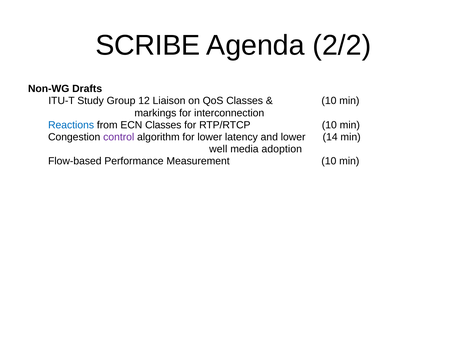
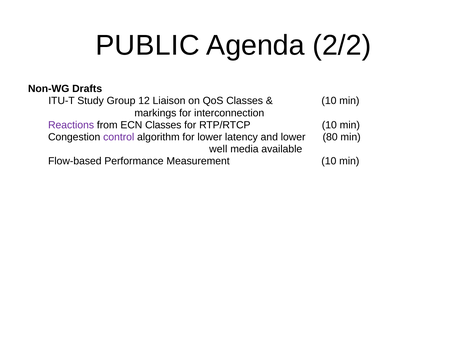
SCRIBE: SCRIBE -> PUBLIC (148, 45)
Reactions colour: blue -> purple (71, 125)
14: 14 -> 80 (330, 137)
adoption: adoption -> available (282, 149)
